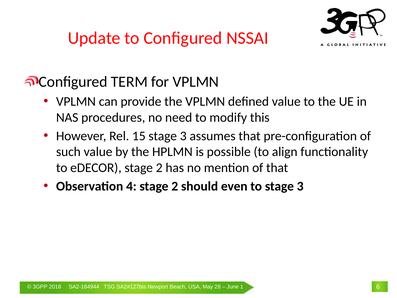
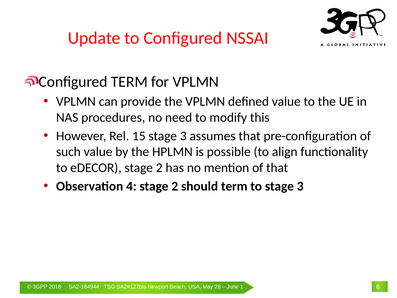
should even: even -> term (234, 186)
